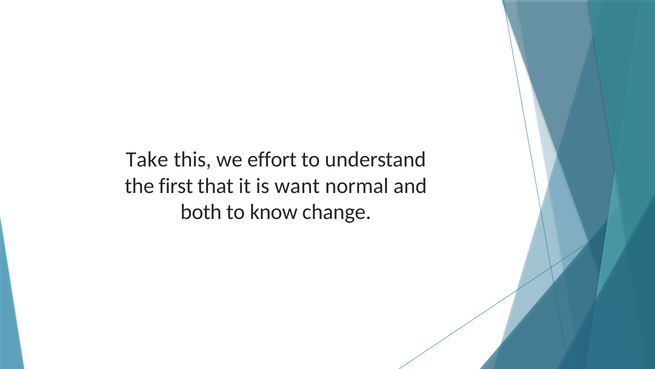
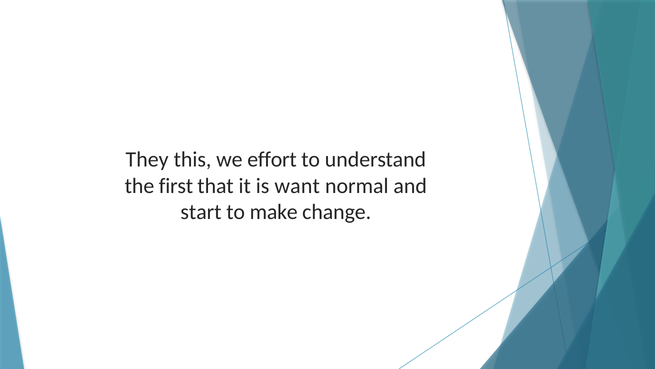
Take: Take -> They (147, 160)
both: both -> start (201, 212)
know: know -> make (274, 212)
